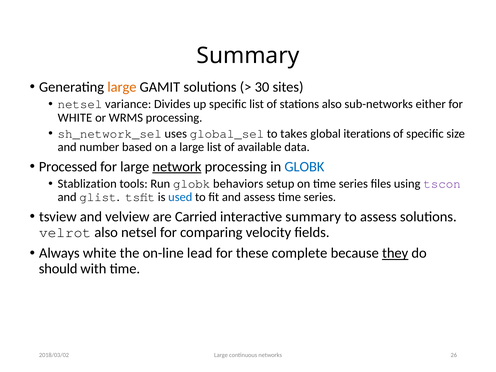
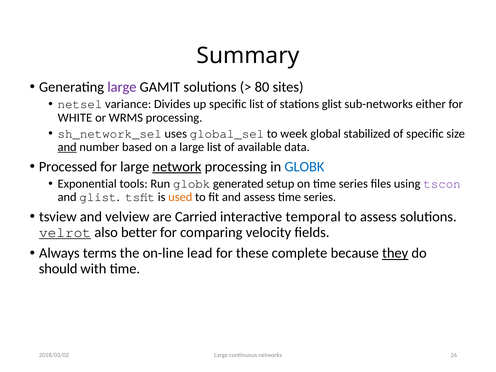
large colour: orange -> purple (122, 87)
30: 30 -> 80 (262, 87)
stations also: also -> glist (332, 104)
takes: takes -> week (294, 134)
iterations: iterations -> stabilized (367, 134)
and underline: none -> present (67, 147)
Stablization: Stablization -> Exponential (87, 184)
behaviors: behaviors -> generated (238, 184)
used colour: blue -> orange (180, 197)
interactive summary: summary -> temporal (313, 217)
velrot underline: none -> present (65, 232)
also netsel: netsel -> better (139, 232)
Always white: white -> terms (100, 253)
